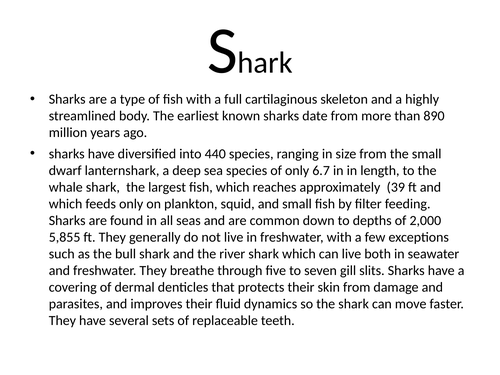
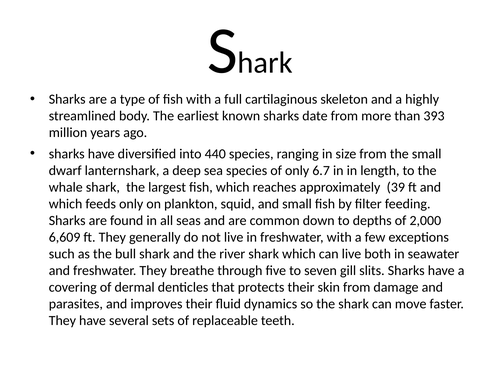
890: 890 -> 393 (434, 116)
5,855: 5,855 -> 6,609 (65, 237)
